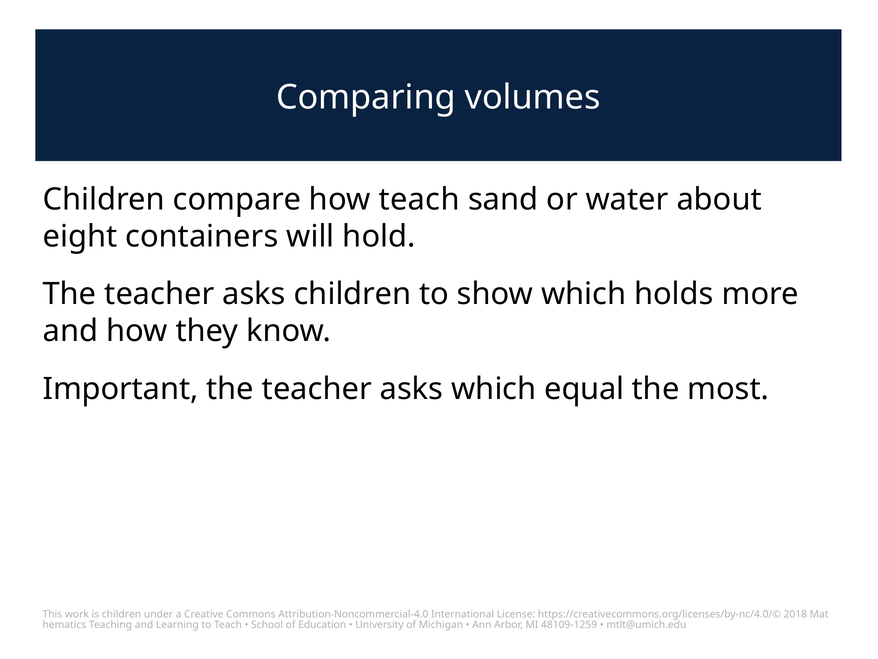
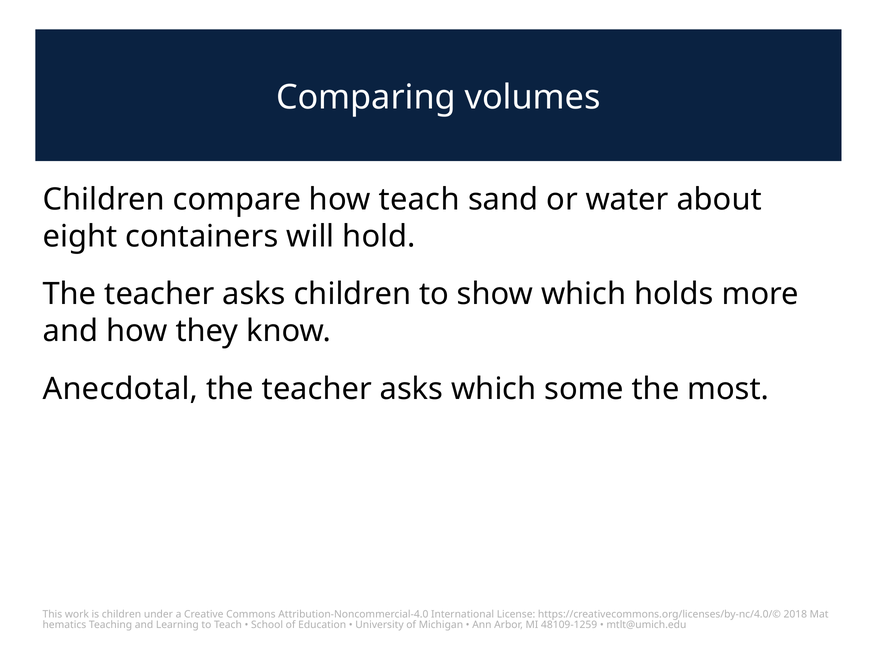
Important: Important -> Anecdotal (120, 389)
equal: equal -> some (584, 389)
